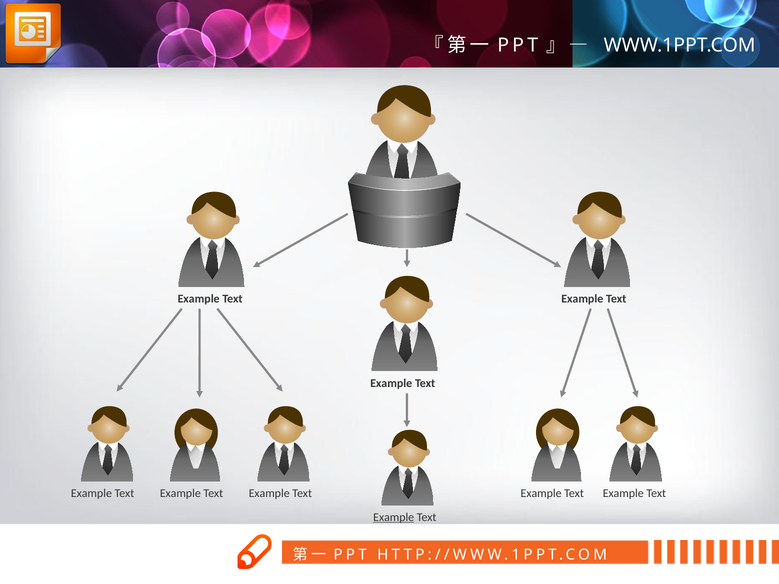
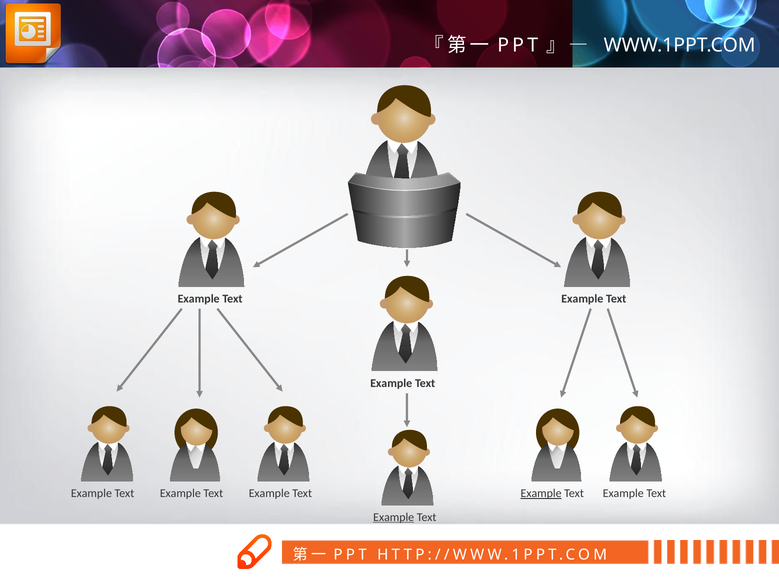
Example underline: none -> present (541, 494)
